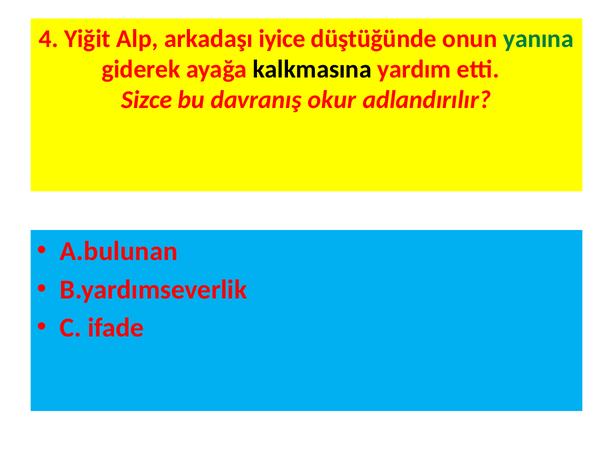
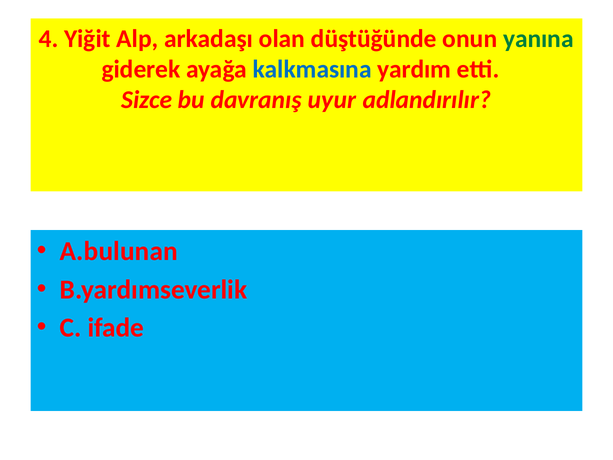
iyice: iyice -> olan (282, 39)
kalkmasına colour: black -> blue (312, 69)
okur: okur -> uyur (332, 100)
